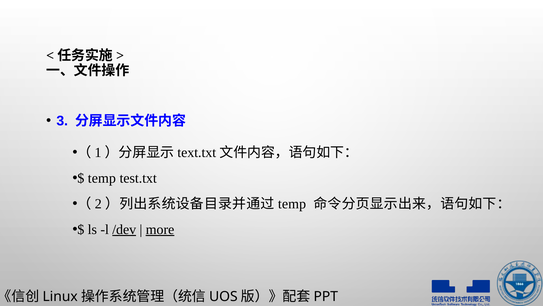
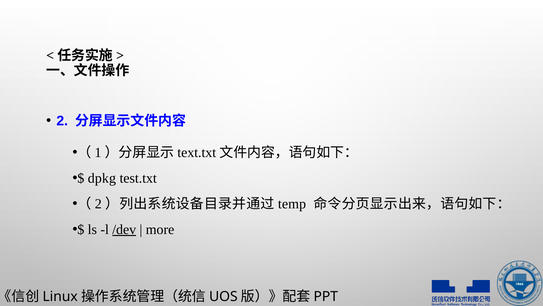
3: 3 -> 2 (62, 121)
temp: temp -> dpkg (102, 178)
more underline: present -> none (160, 229)
